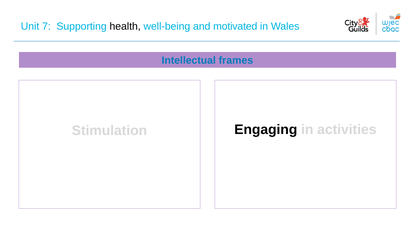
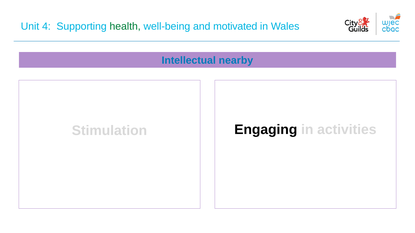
7: 7 -> 4 (46, 27)
health colour: black -> green (125, 27)
frames: frames -> nearby (236, 61)
